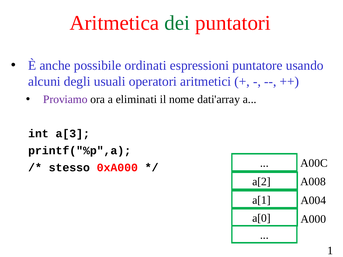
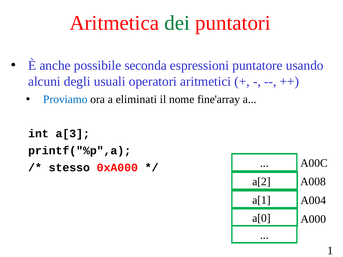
ordinati: ordinati -> seconda (146, 65)
Proviamo colour: purple -> blue (65, 100)
dati'array: dati'array -> fine'array (219, 100)
